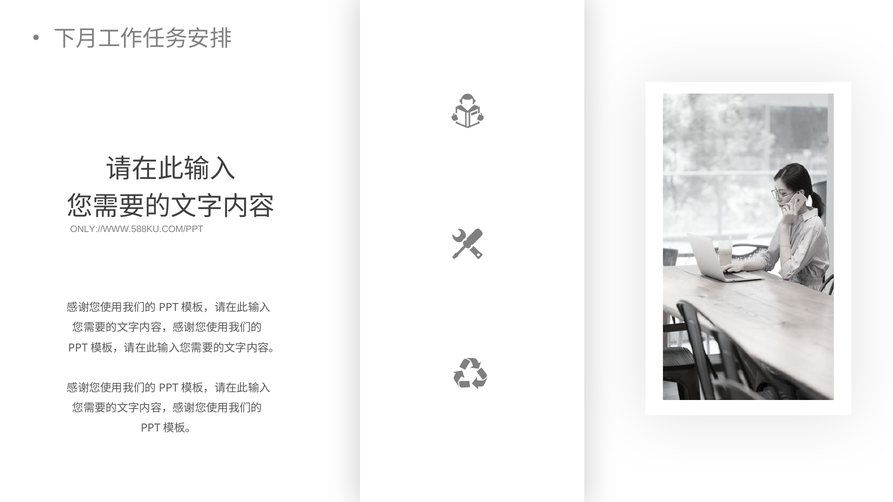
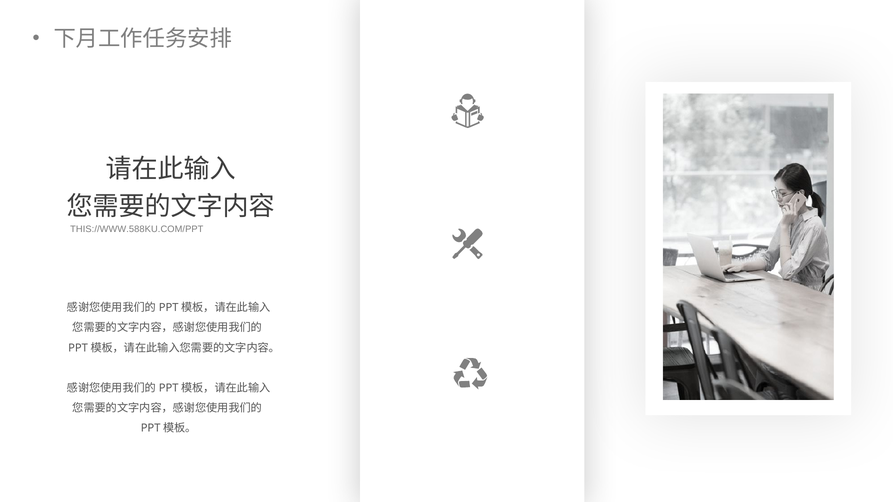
ONLY://WWW.588KU.COM/PPT: ONLY://WWW.588KU.COM/PPT -> THIS://WWW.588KU.COM/PPT (137, 229)
